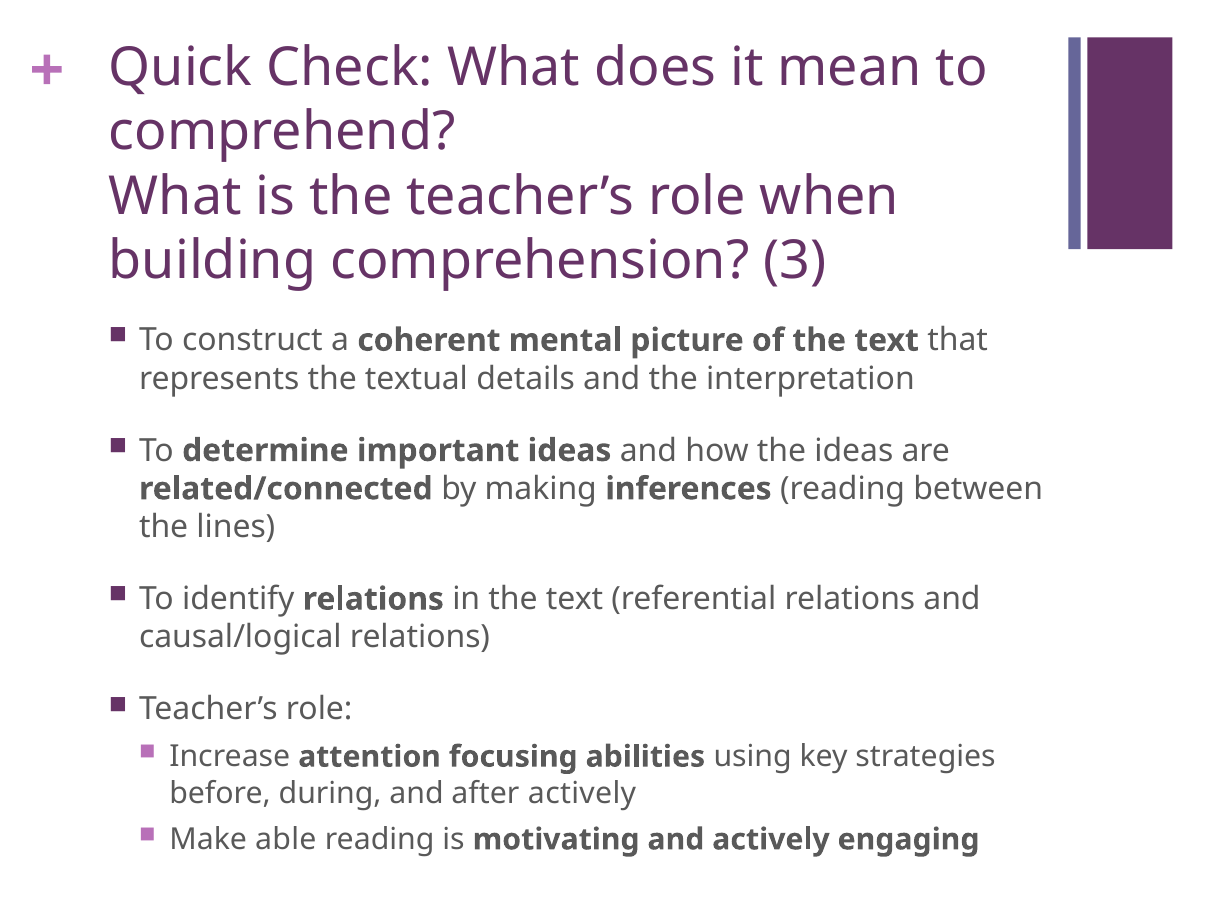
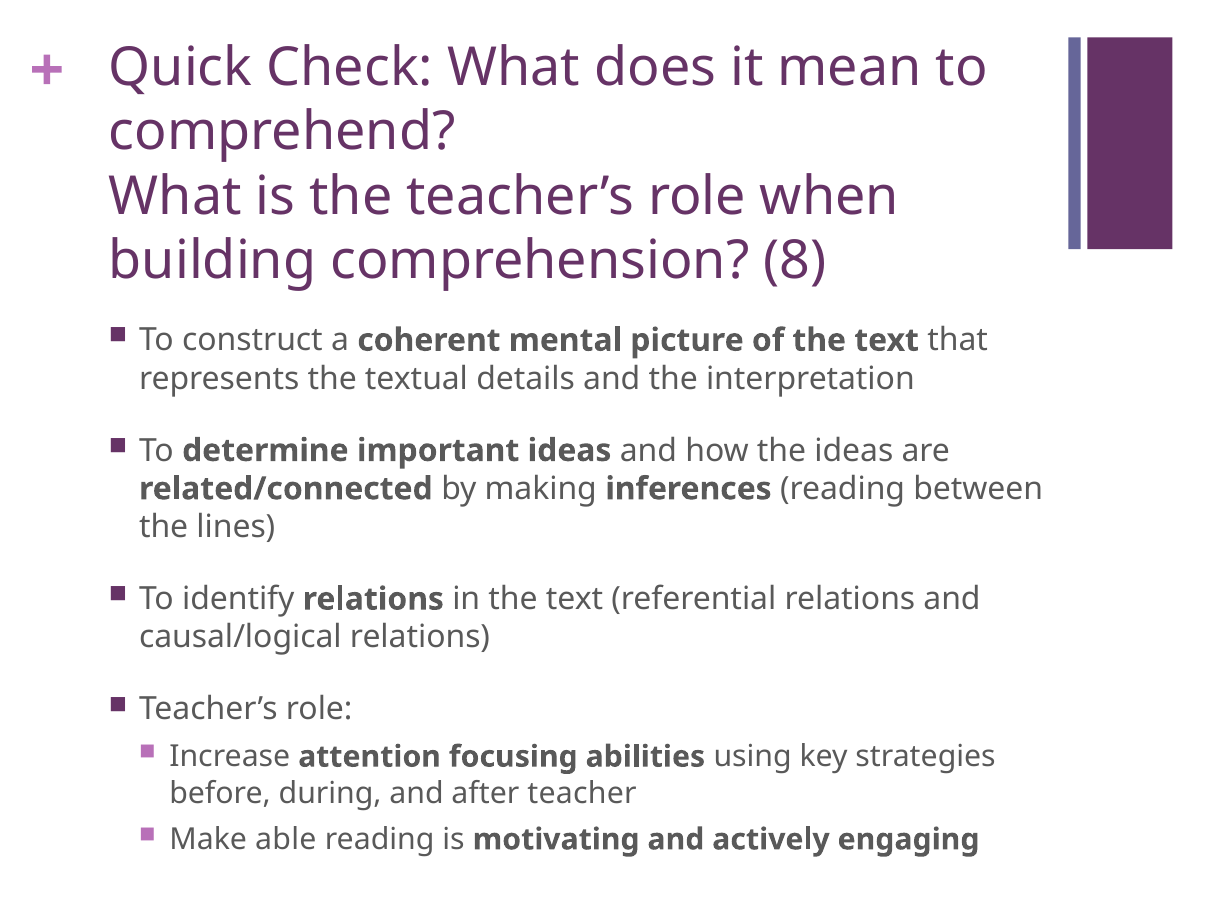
3: 3 -> 8 (795, 261)
after actively: actively -> teacher (582, 793)
